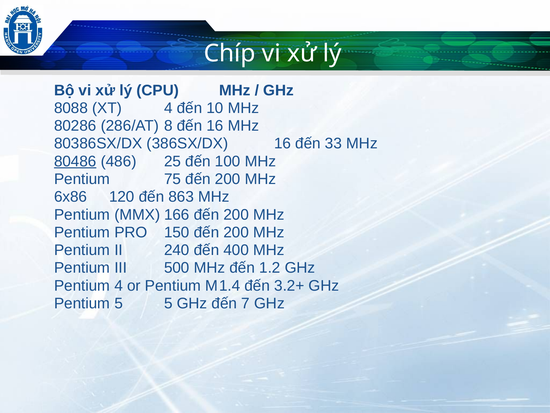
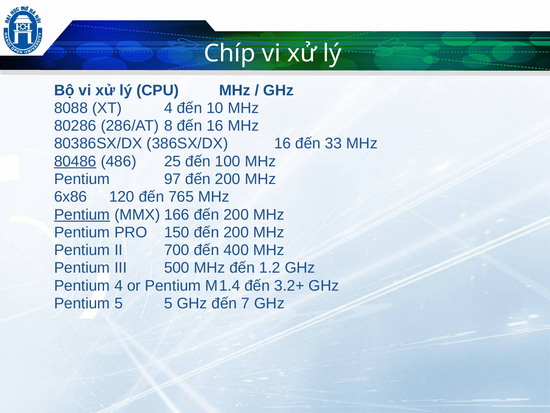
75: 75 -> 97 (172, 179)
863: 863 -> 765 (181, 197)
Pentium underline: none -> present (82, 214)
240: 240 -> 700 (177, 250)
